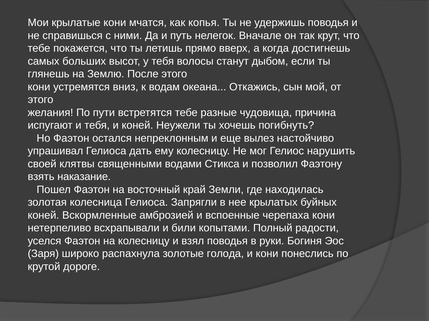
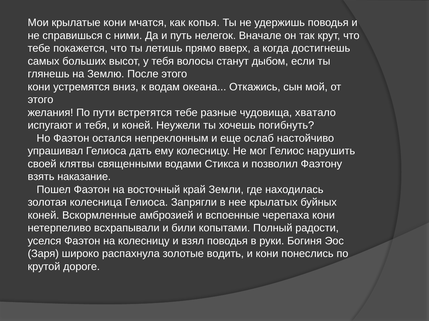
причина: причина -> хватало (315, 113)
вылез: вылез -> ослаб (259, 139)
голода: голода -> водить (225, 254)
